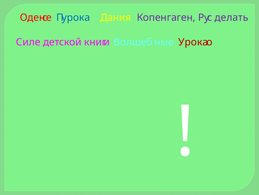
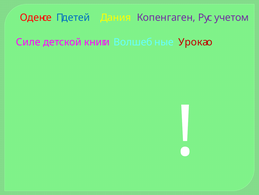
урока: урока -> детей (76, 17)
делать: делать -> учетом (232, 17)
